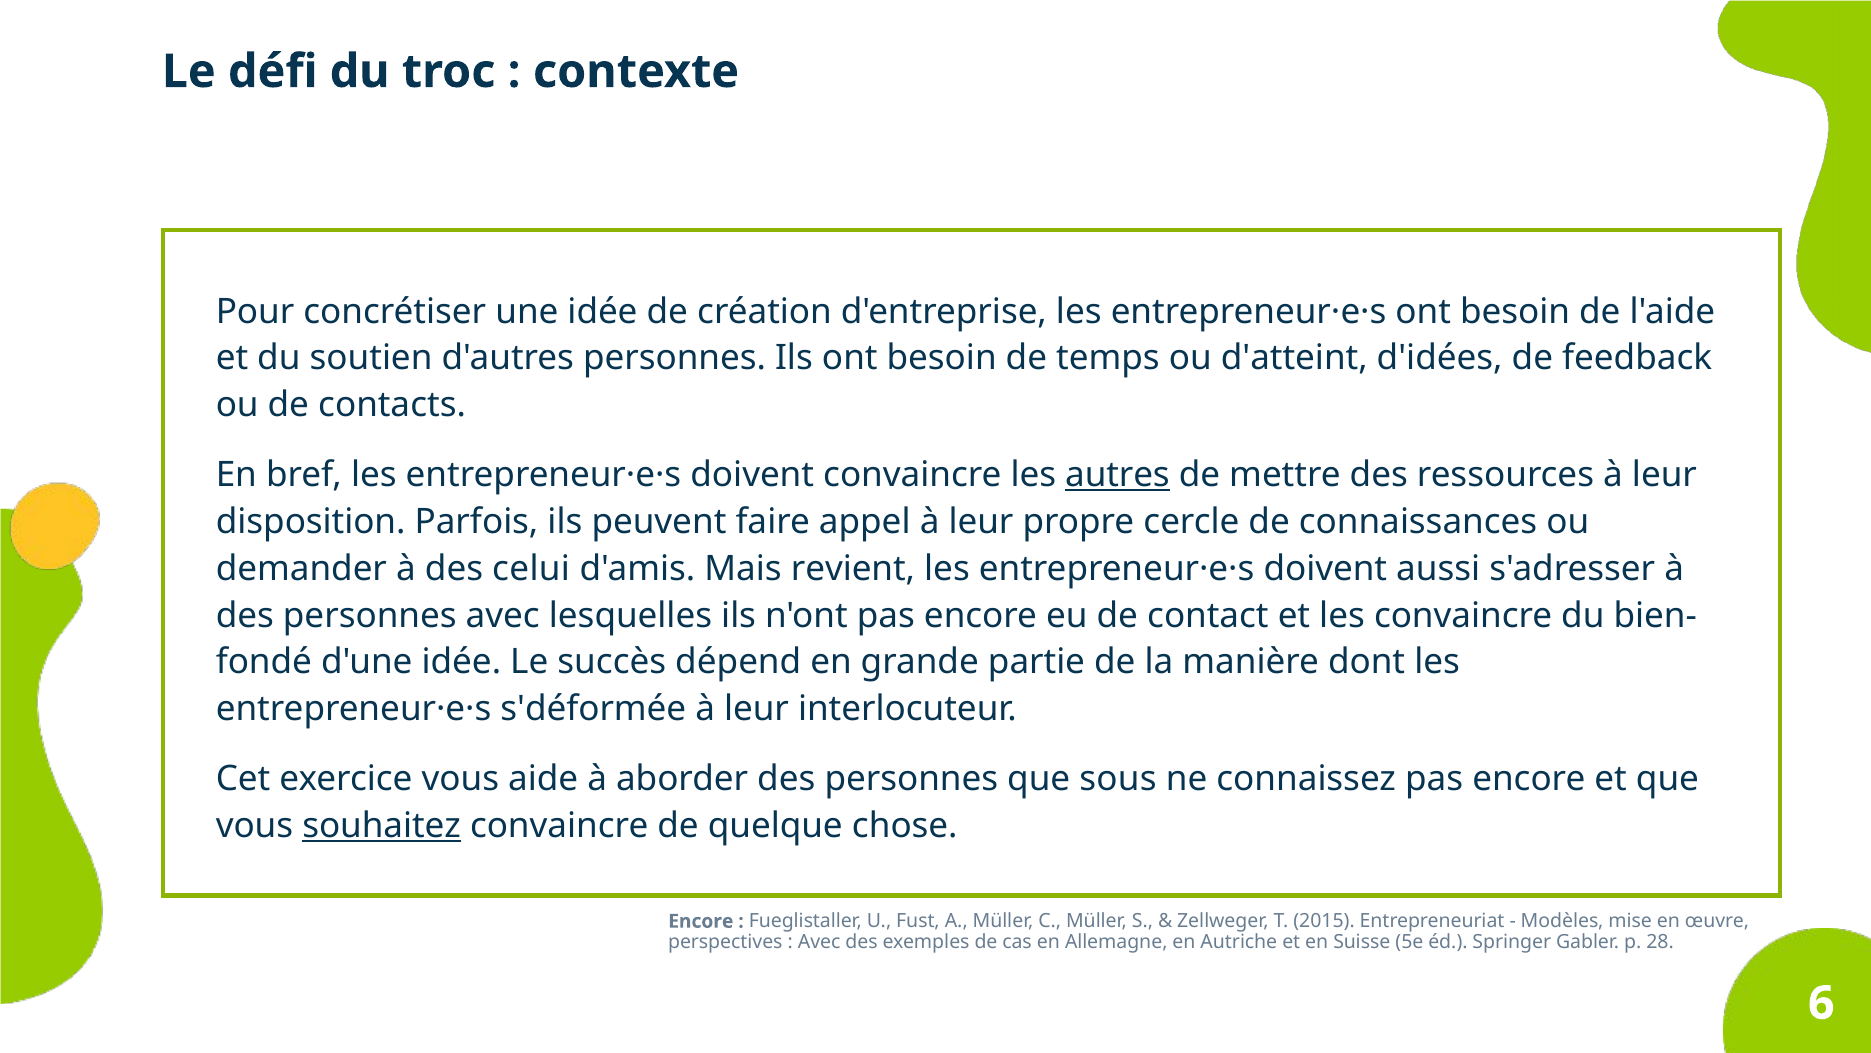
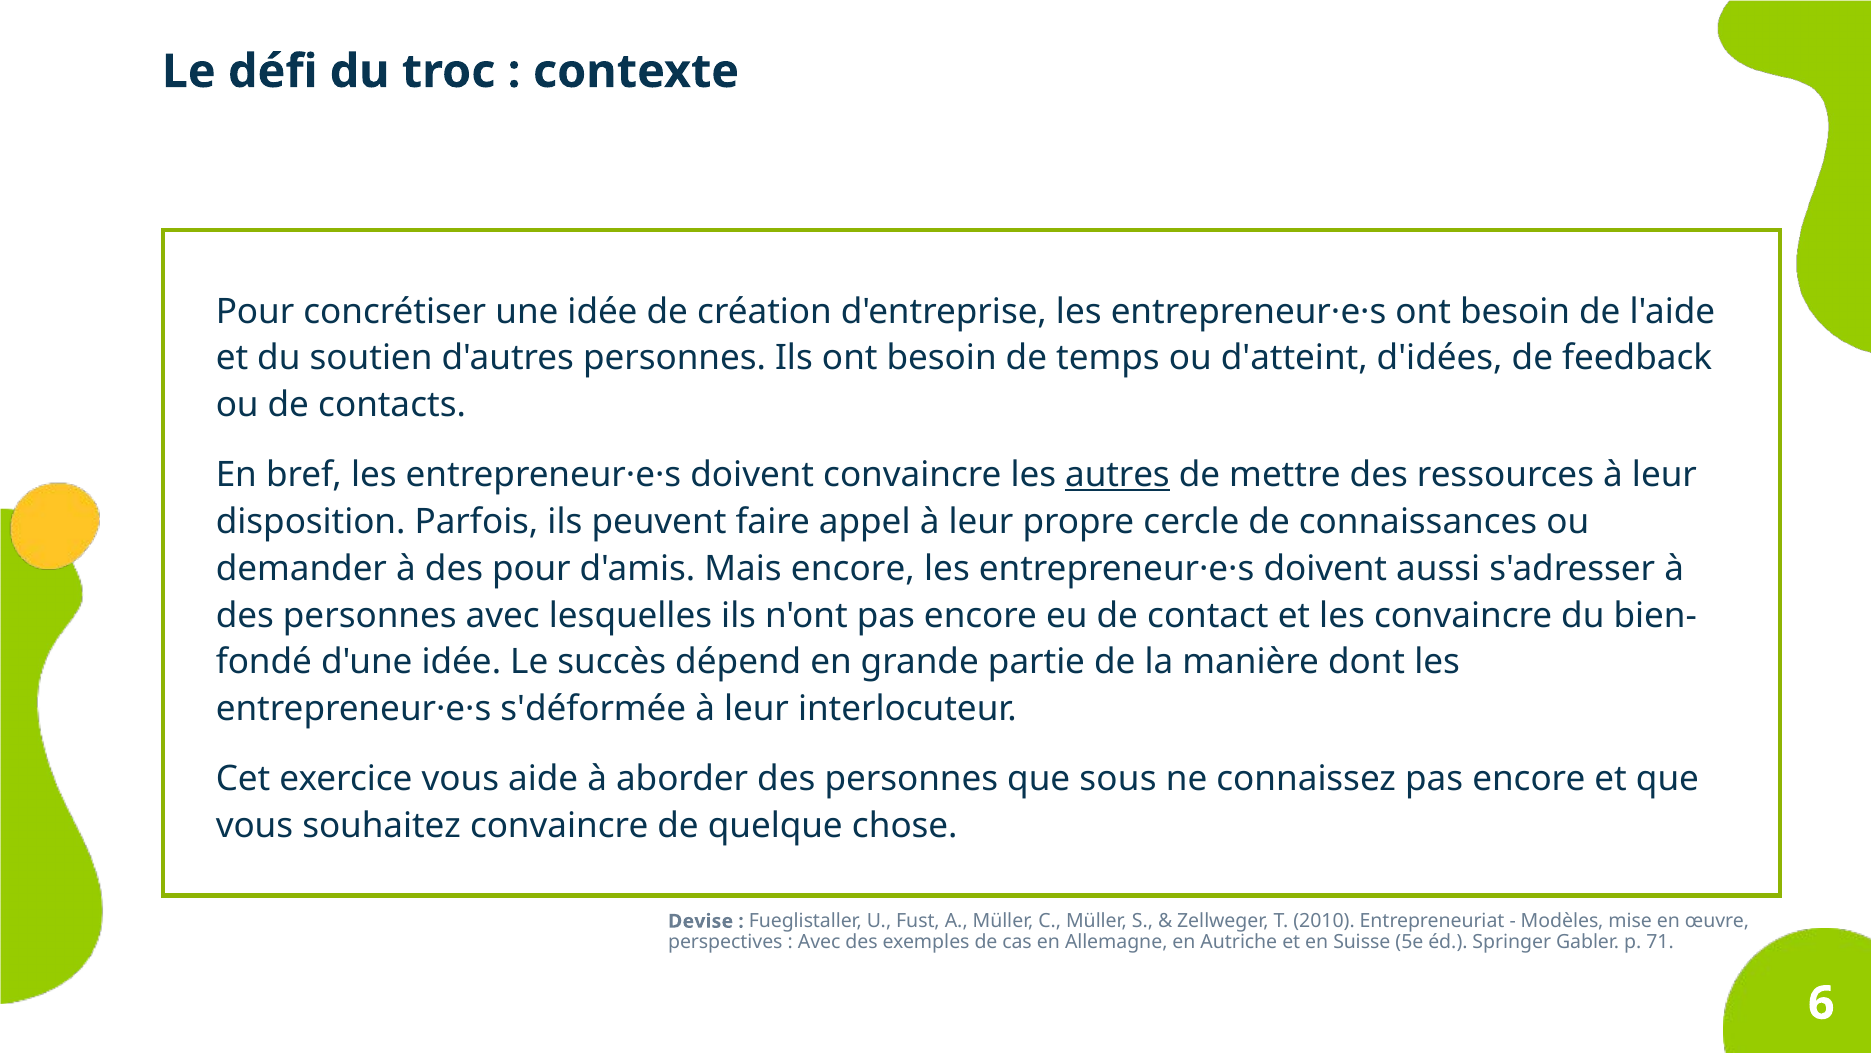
des celui: celui -> pour (531, 568)
Mais revient: revient -> encore (853, 568)
souhaitez underline: present -> none (382, 825)
Encore: Encore -> Devise (701, 921)
2015: 2015 -> 2010 (1324, 921)
28: 28 -> 71 (1660, 942)
